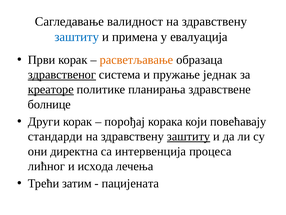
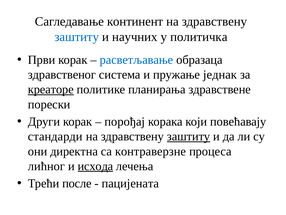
валидност: валидност -> континент (135, 22)
примена: примена -> научних (135, 37)
евалуација: евалуација -> политичка (199, 37)
расветљавање colour: orange -> blue (136, 60)
здравственог underline: present -> none (62, 75)
болнице: болнице -> порески (49, 104)
интервенција: интервенција -> контраверзне (151, 151)
исхода underline: none -> present (95, 166)
затим: затим -> после (77, 183)
